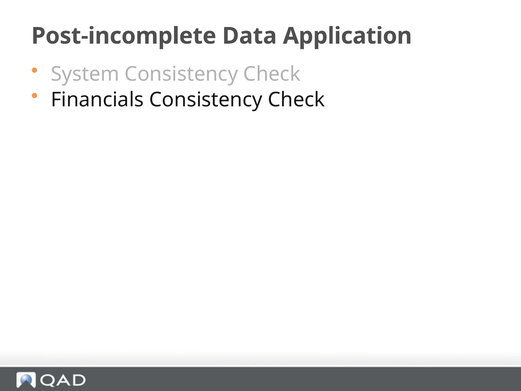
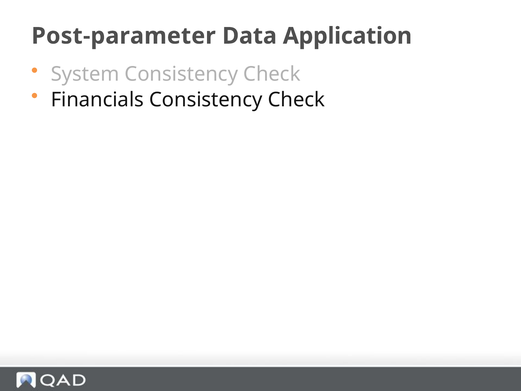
Post-incomplete: Post-incomplete -> Post-parameter (124, 36)
